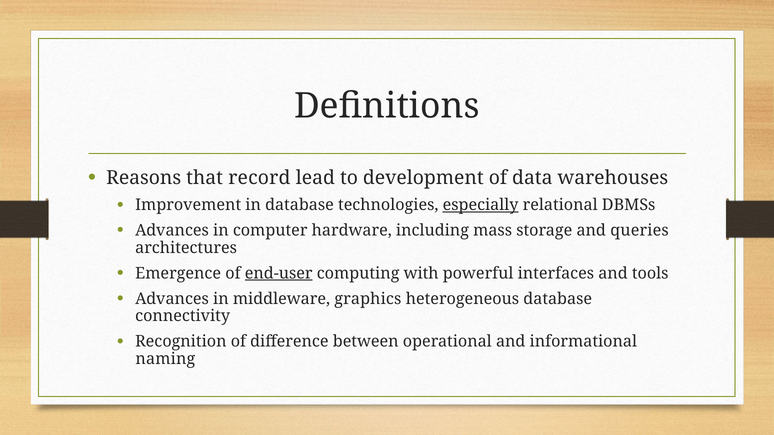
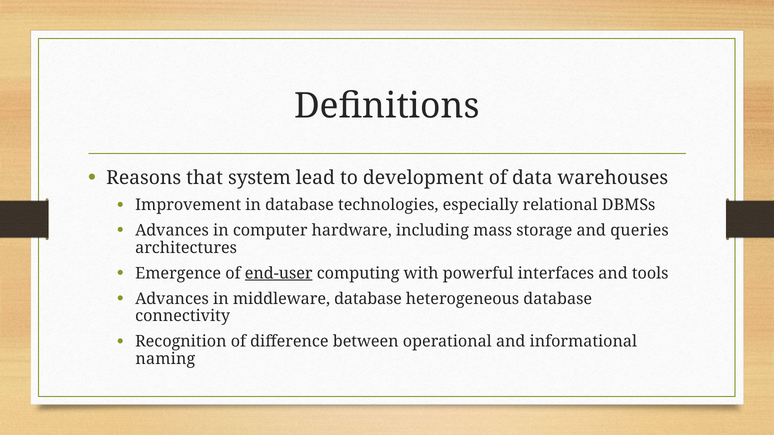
record: record -> system (260, 178)
especially underline: present -> none (481, 205)
middleware graphics: graphics -> database (368, 299)
